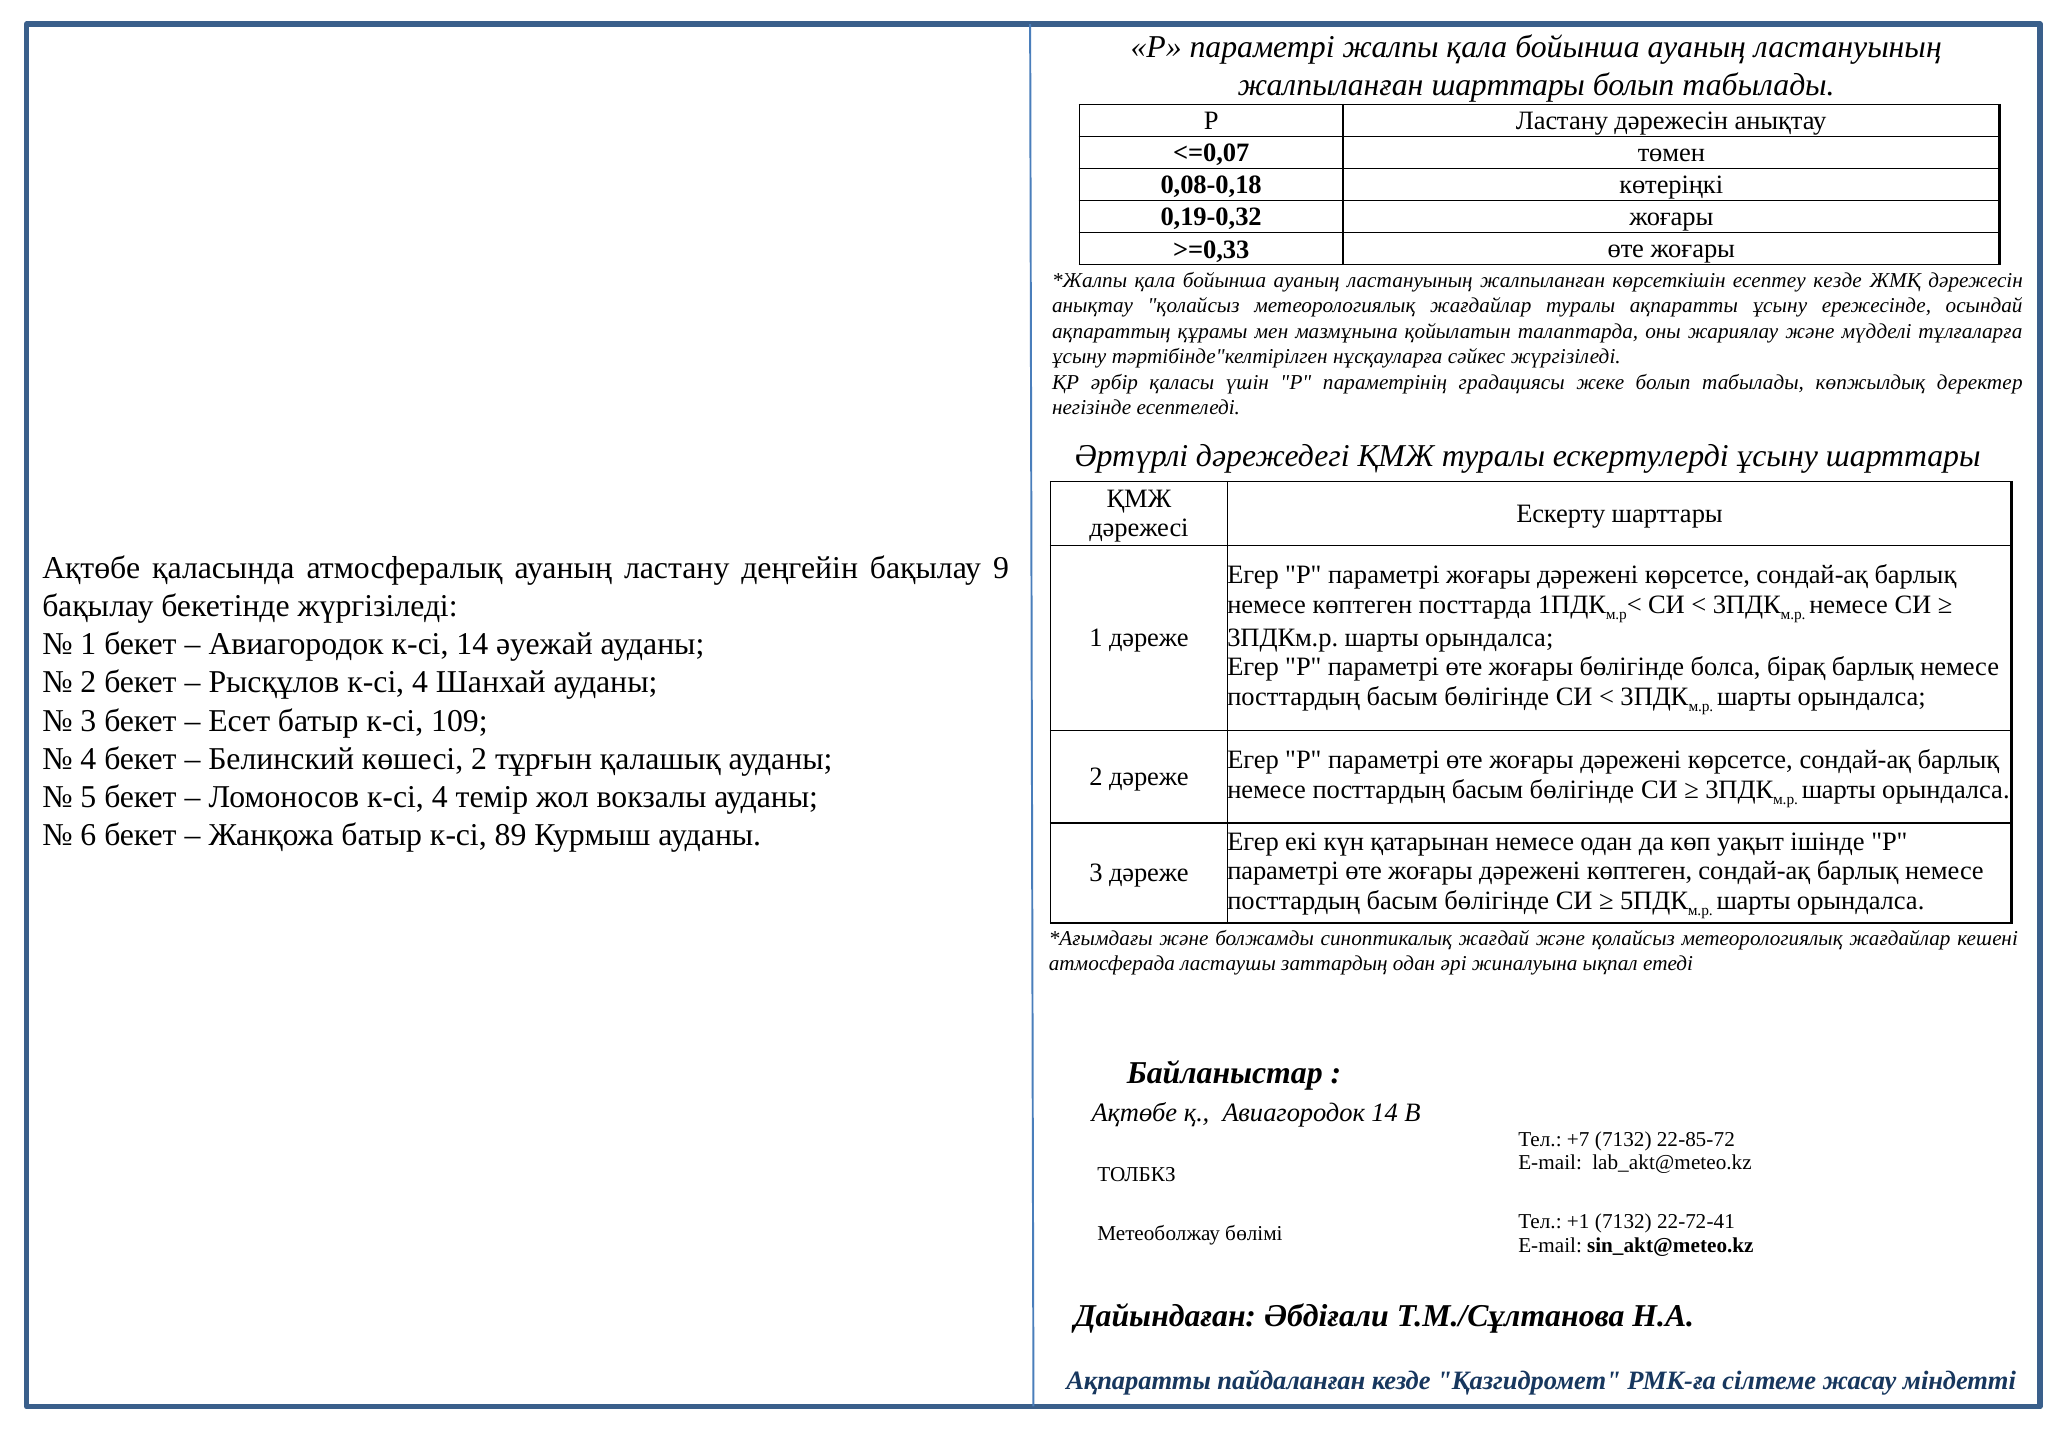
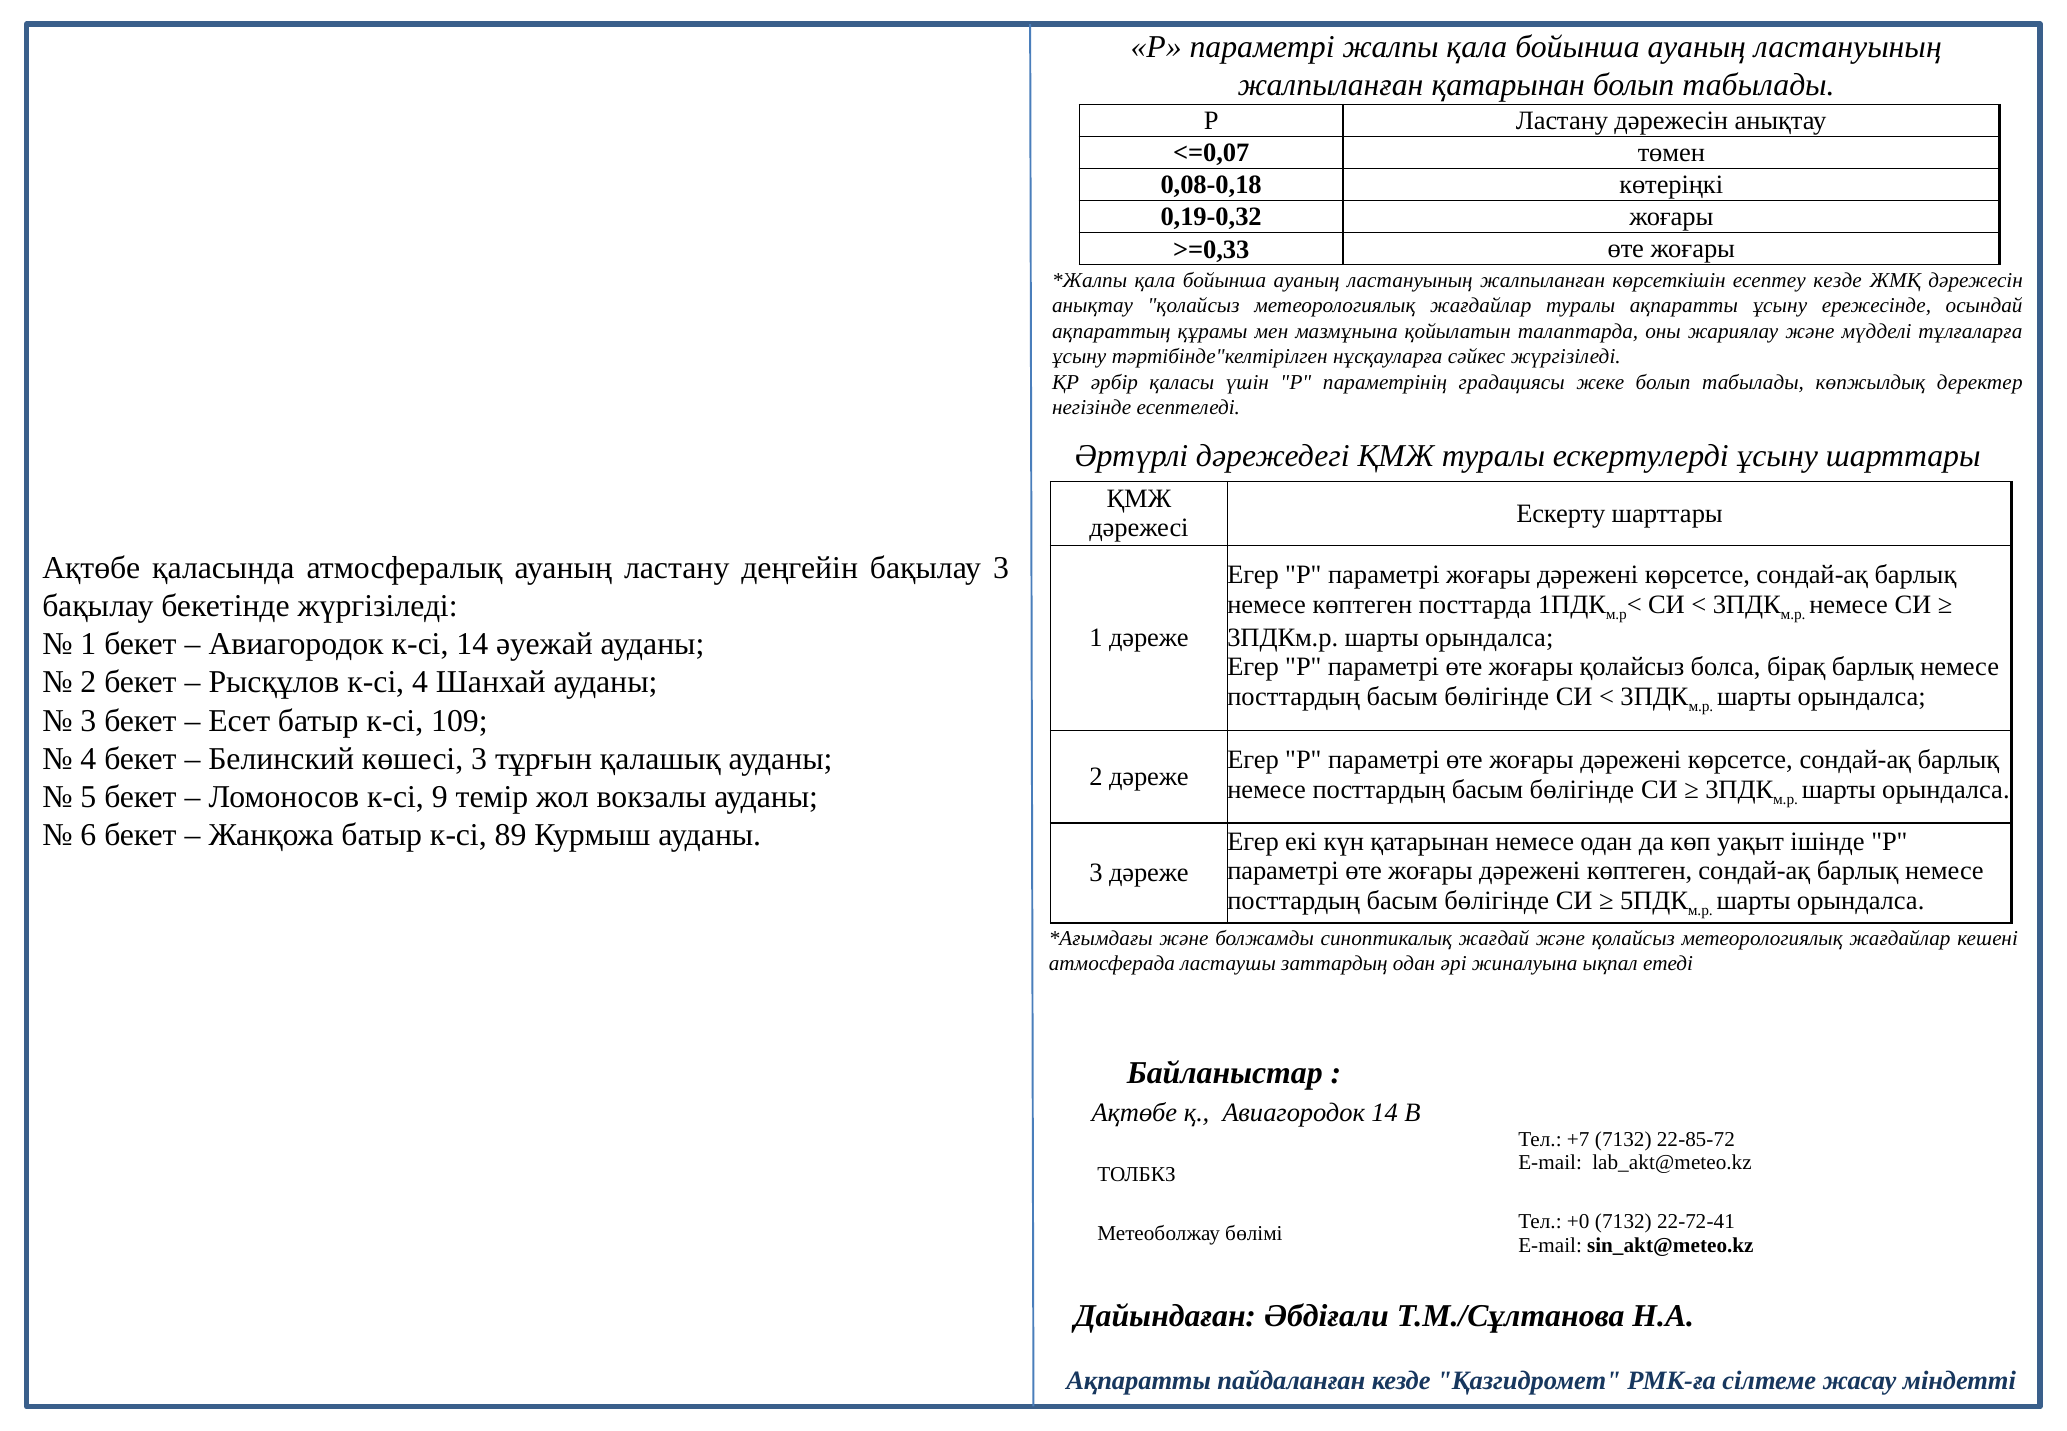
жалпыланған шарттары: шарттары -> қатарынан (1508, 85)
бақылау 9: 9 -> 3 (1001, 568)
жоғары бөлігінде: бөлігінде -> қолайсыз (1632, 667)
көшесі 2: 2 -> 3 (479, 759)
Ломоносов к-сі 4: 4 -> 9 (440, 797)
+1: +1 -> +0 (1578, 1222)
